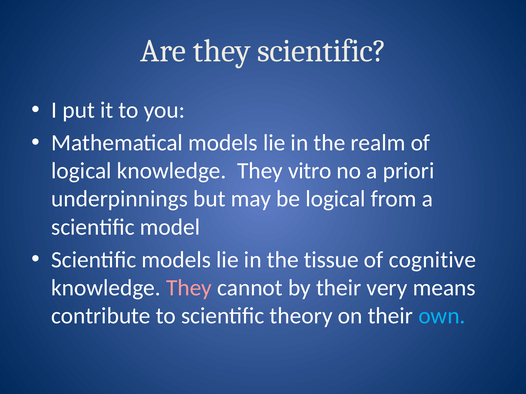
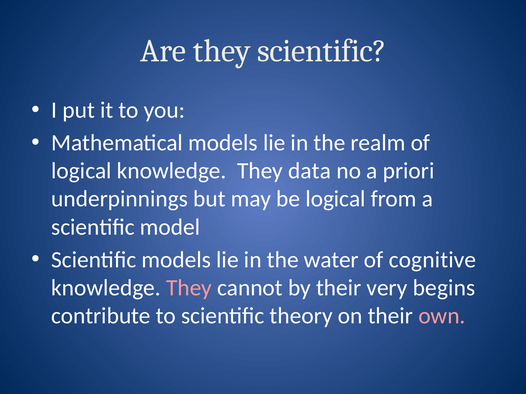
vitro: vitro -> data (310, 171)
tissue: tissue -> water (331, 260)
means: means -> begins (444, 288)
own colour: light blue -> pink (442, 316)
